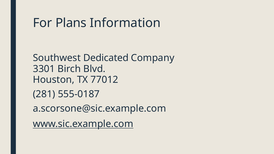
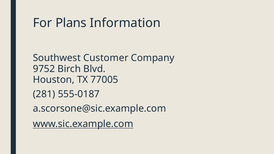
Dedicated: Dedicated -> Customer (106, 58)
3301: 3301 -> 9752 (44, 69)
77012: 77012 -> 77005 (104, 80)
